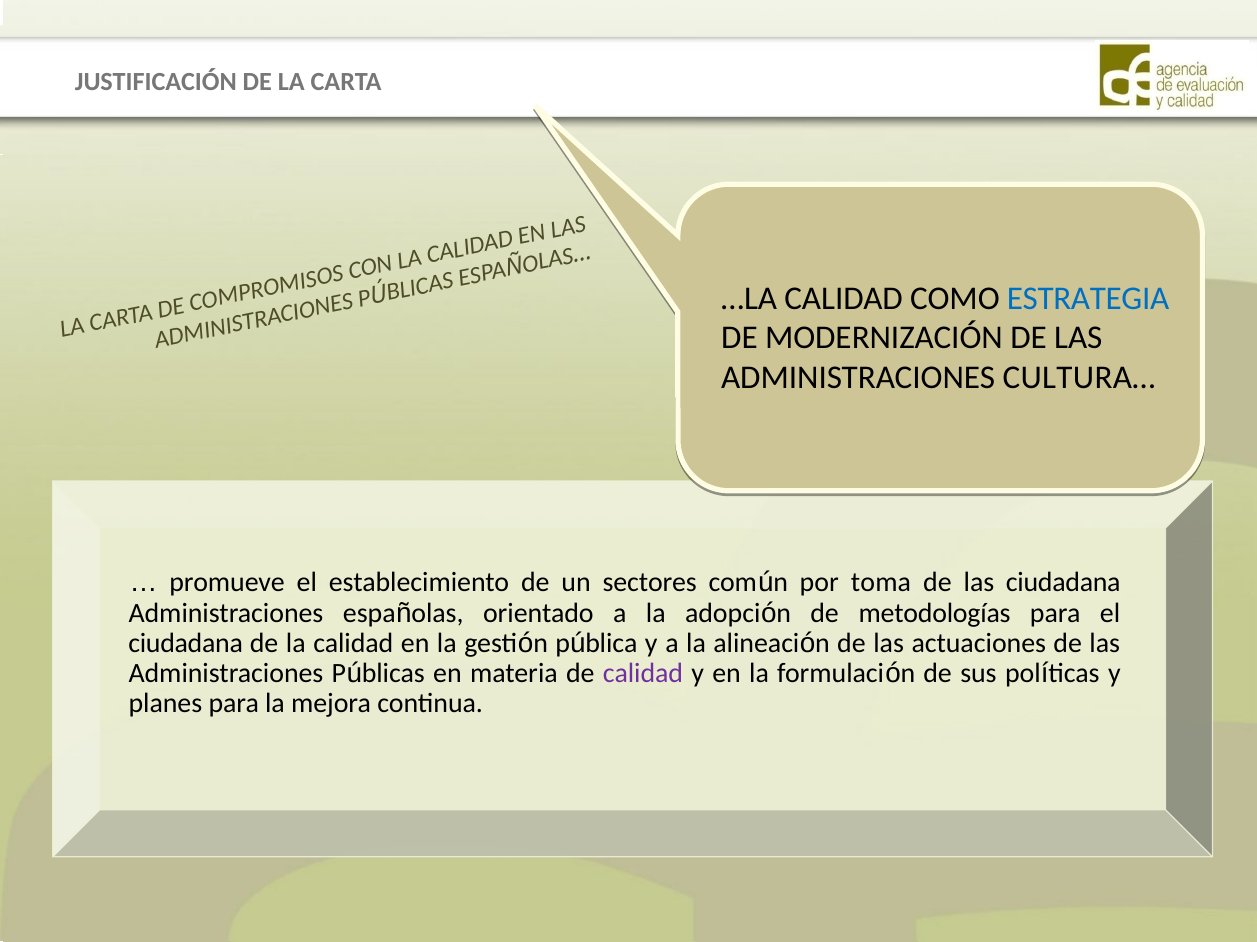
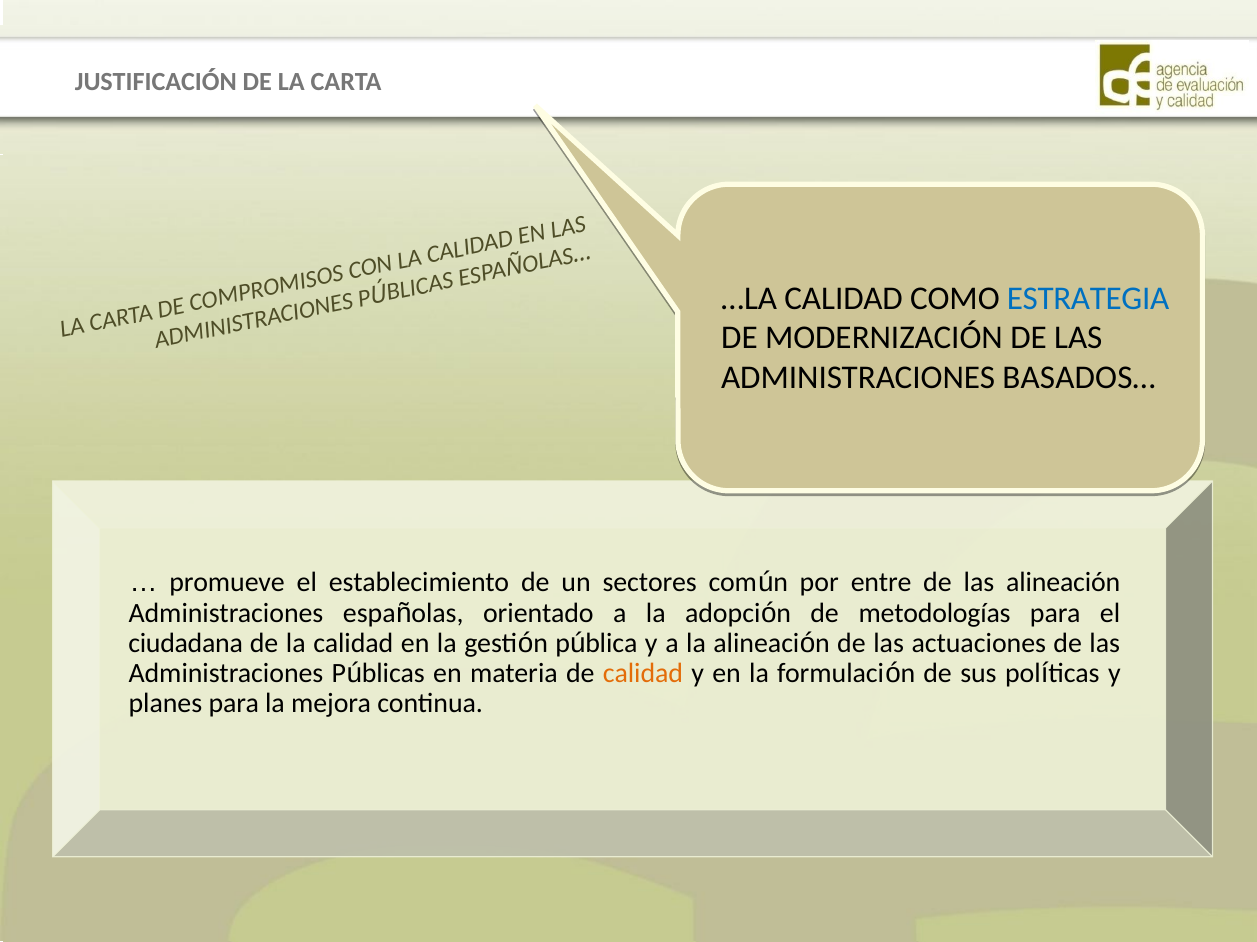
CULTURA…: CULTURA… -> BASADOS… (1079, 378)
toma: toma -> entre (881, 583)
las ciudadana: ciudadana -> alineación (1063, 583)
calidad colour: purple -> orange (643, 674)
